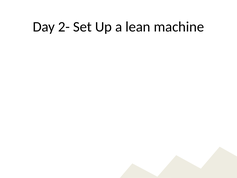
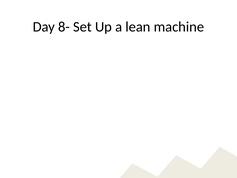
2-: 2- -> 8- (64, 27)
